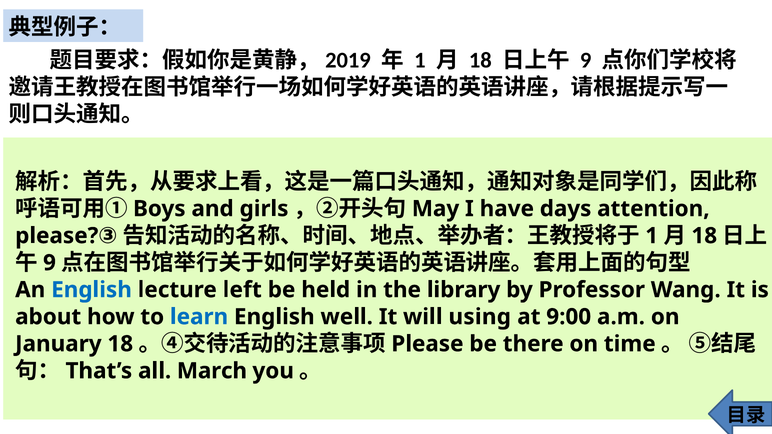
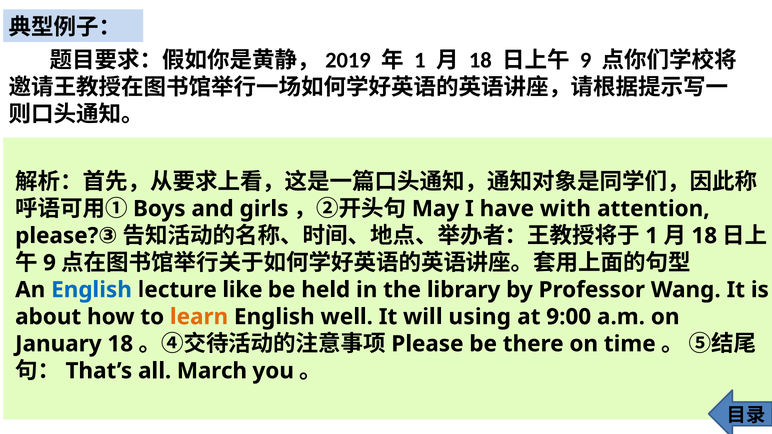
days: days -> with (565, 209)
left: left -> like (242, 290)
learn colour: blue -> orange (199, 317)
